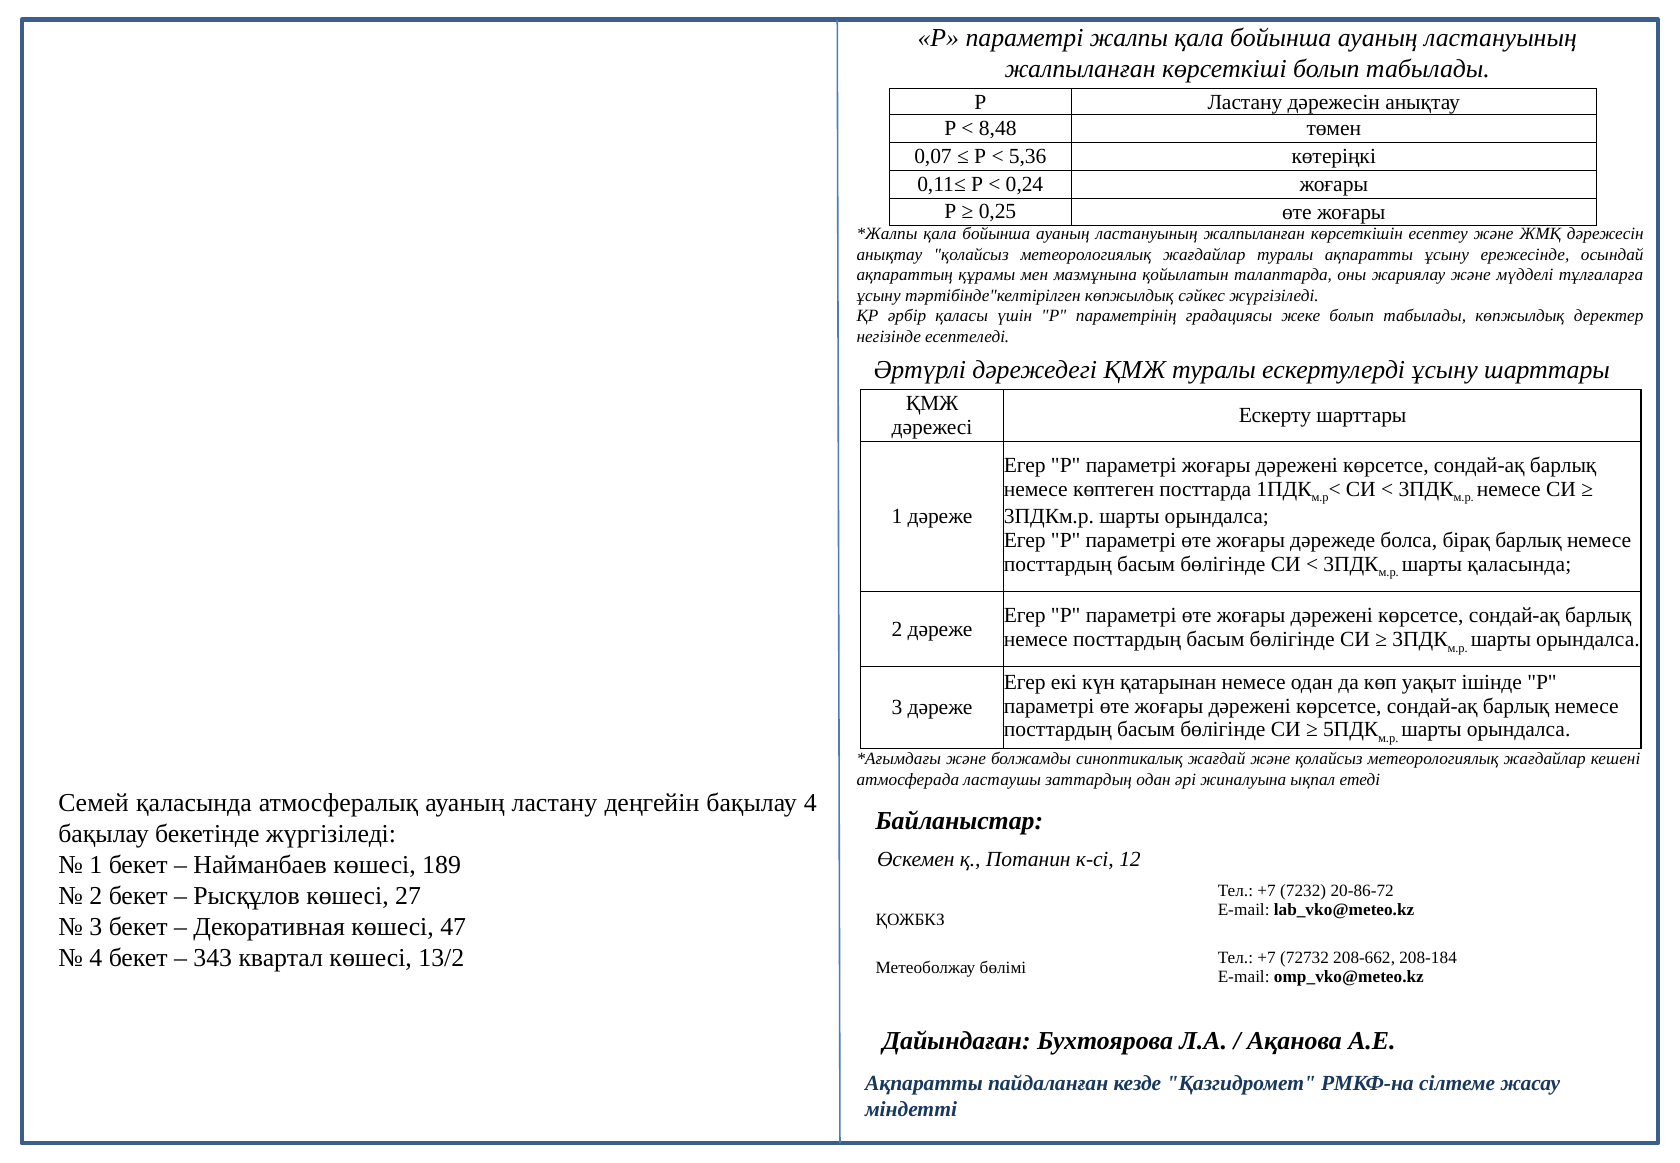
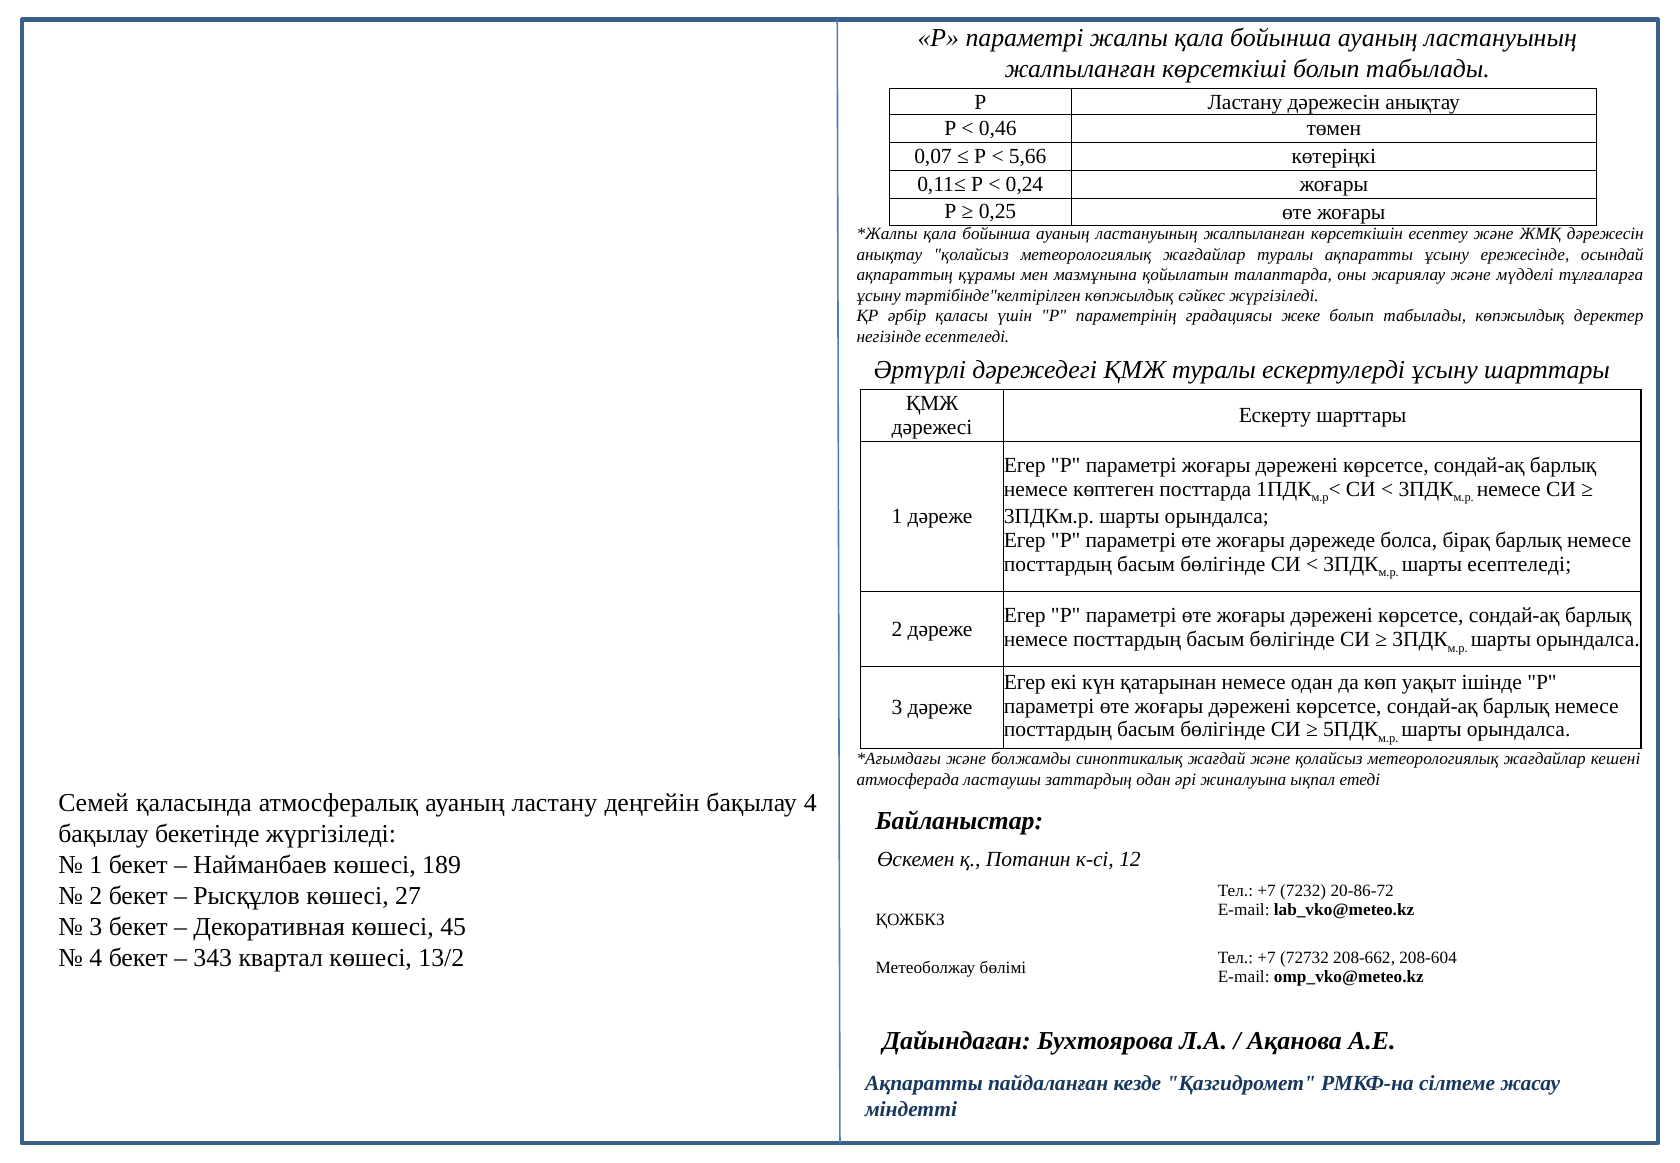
8,48: 8,48 -> 0,46 (998, 129)
5,36: 5,36 -> 5,66 (1028, 156)
шарты қаласында: қаласында -> есептеледі (1519, 564)
47: 47 -> 45 (453, 927)
208-184: 208-184 -> 208-604 (1428, 958)
